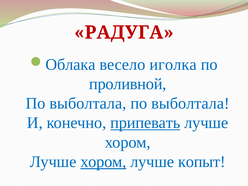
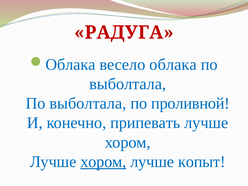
весело иголка: иголка -> облака (173, 65)
проливной: проливной -> выболтала (128, 84)
выболтала: выболтала -> проливной (190, 103)
припевать underline: present -> none (145, 123)
